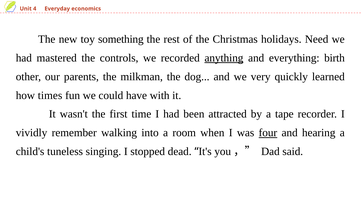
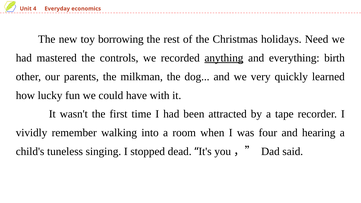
something: something -> borrowing (121, 39)
times: times -> lucky (50, 95)
four underline: present -> none (268, 133)
